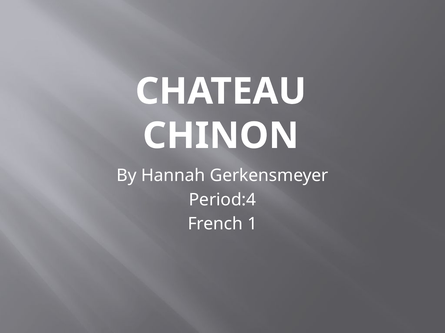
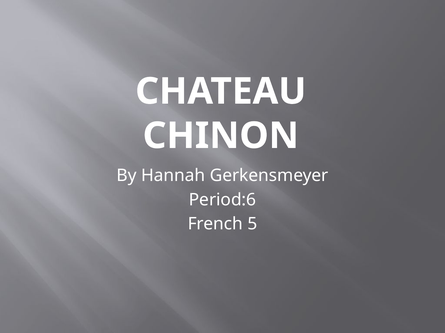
Period:4: Period:4 -> Period:6 (223, 200)
1: 1 -> 5 (252, 224)
